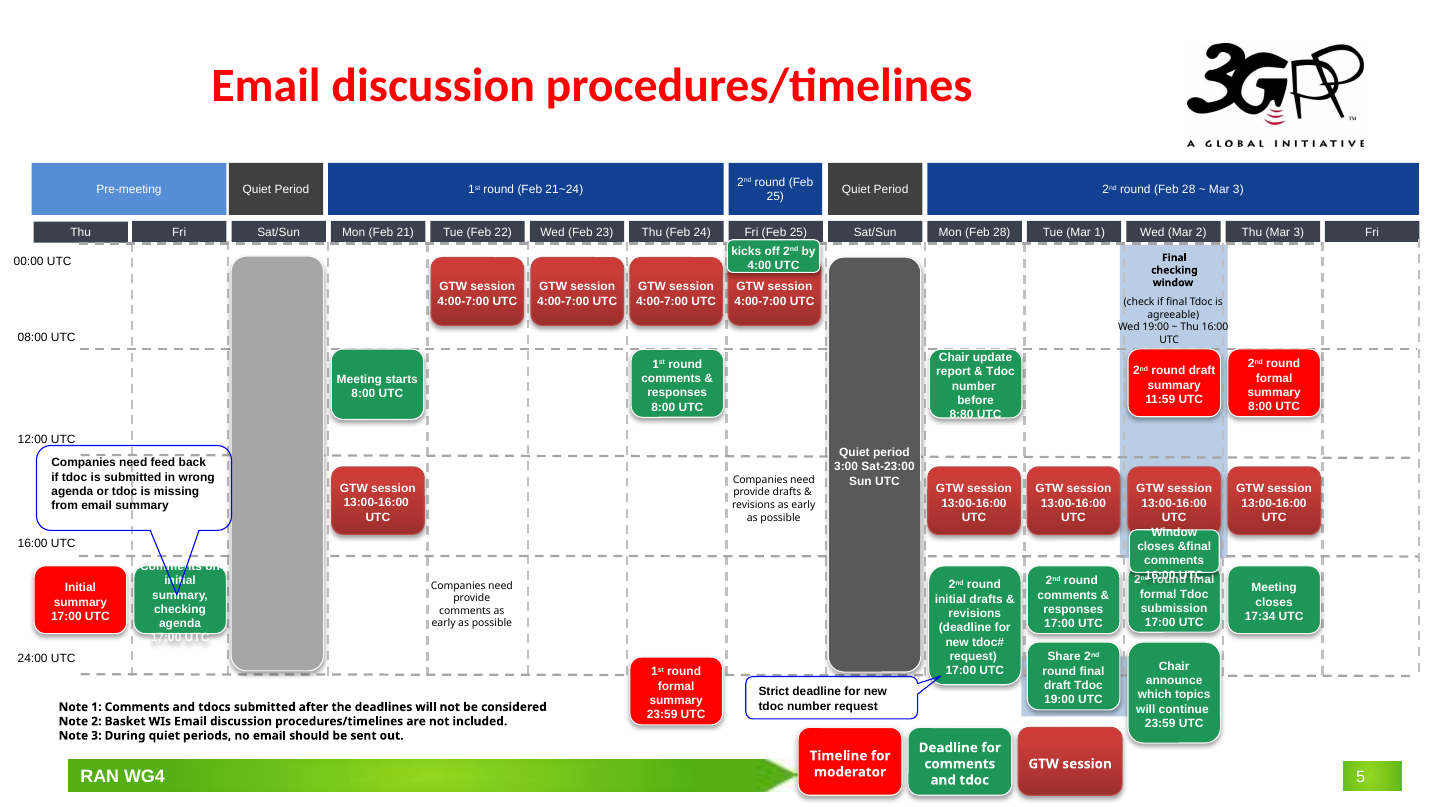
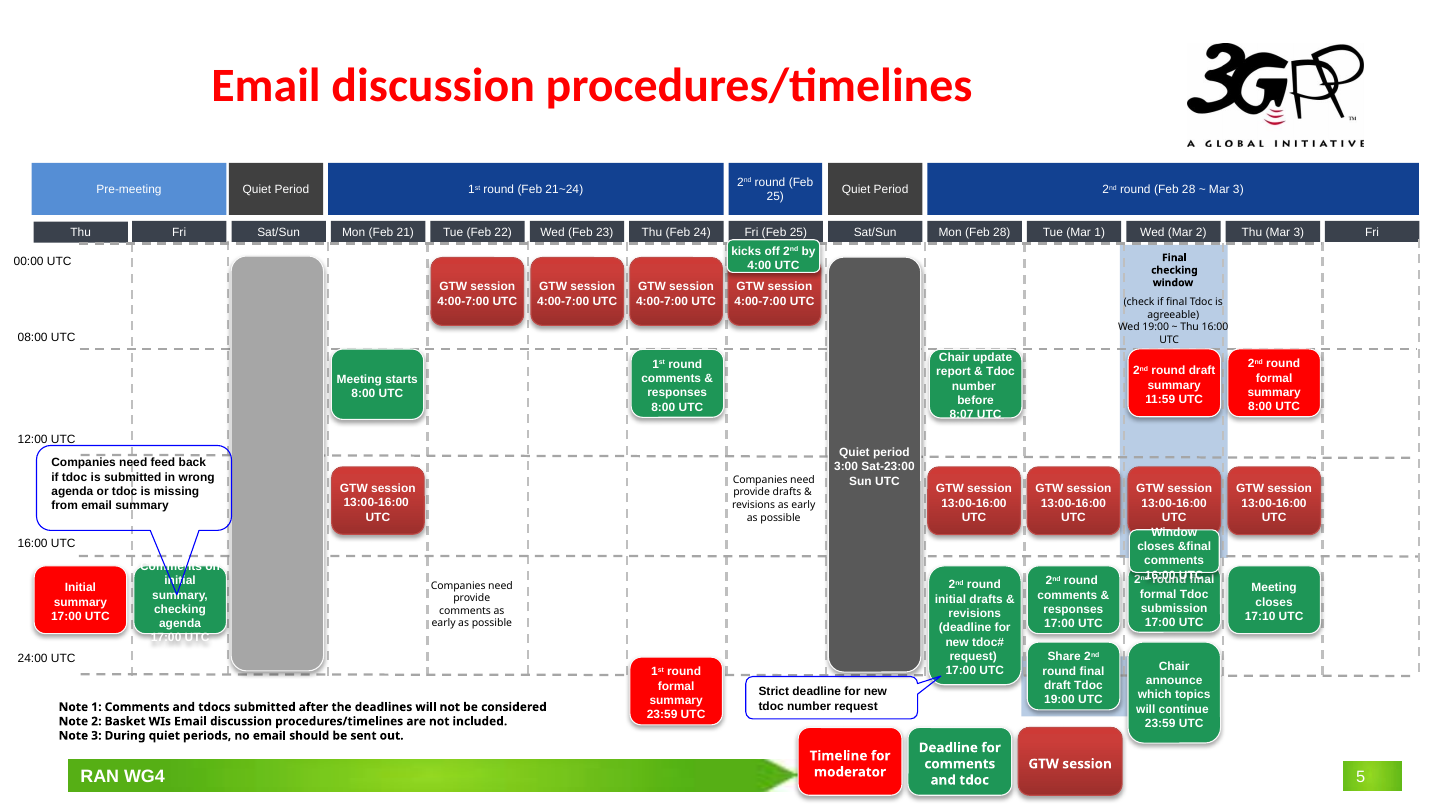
8:80: 8:80 -> 8:07 (962, 415)
17:34: 17:34 -> 17:10 (1260, 617)
